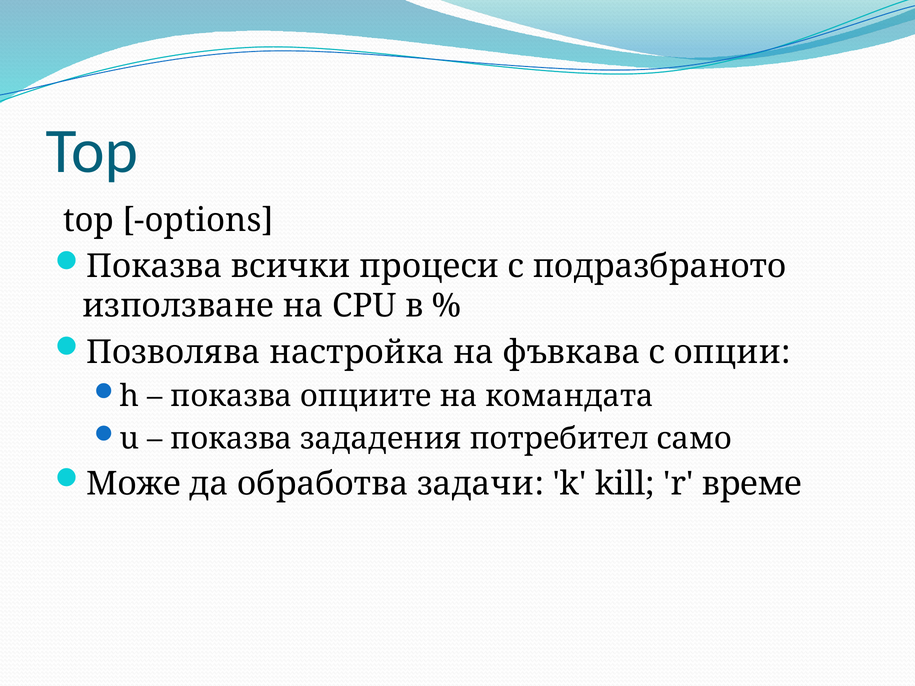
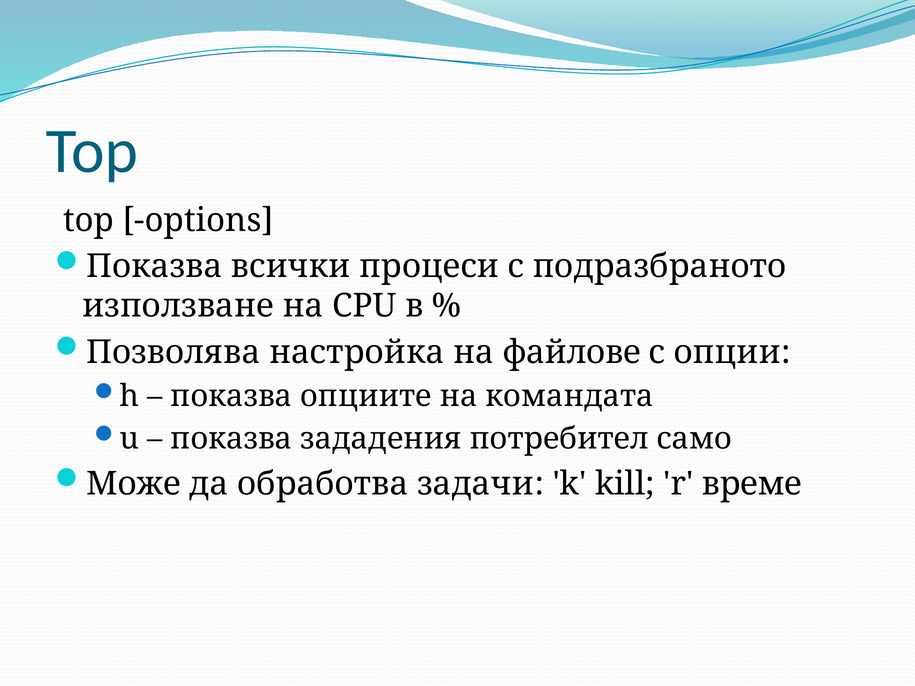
фъвкава: фъвкава -> файлове (572, 352)
